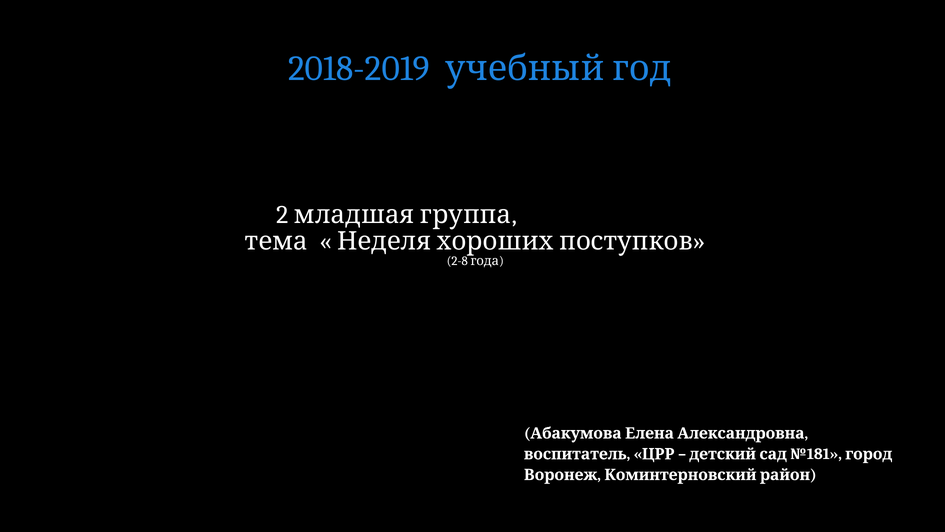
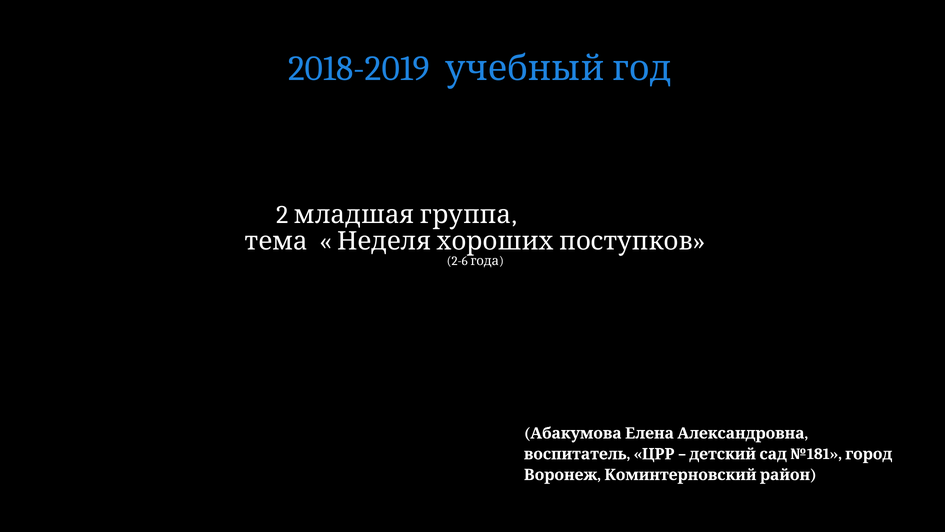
2-8: 2-8 -> 2-6 (457, 261)
